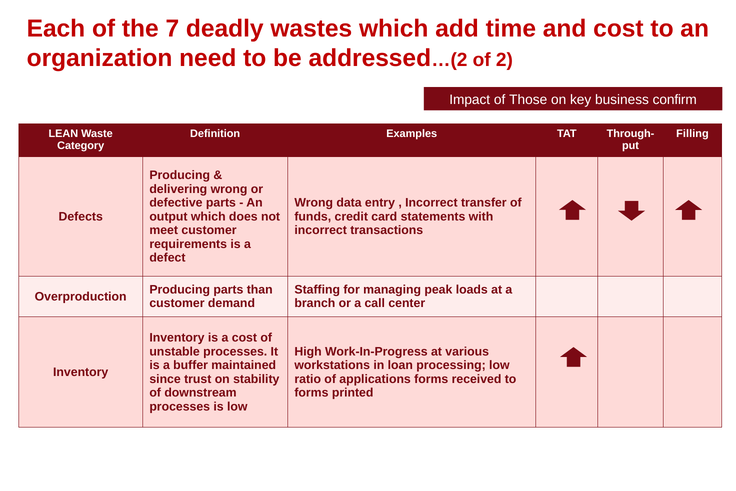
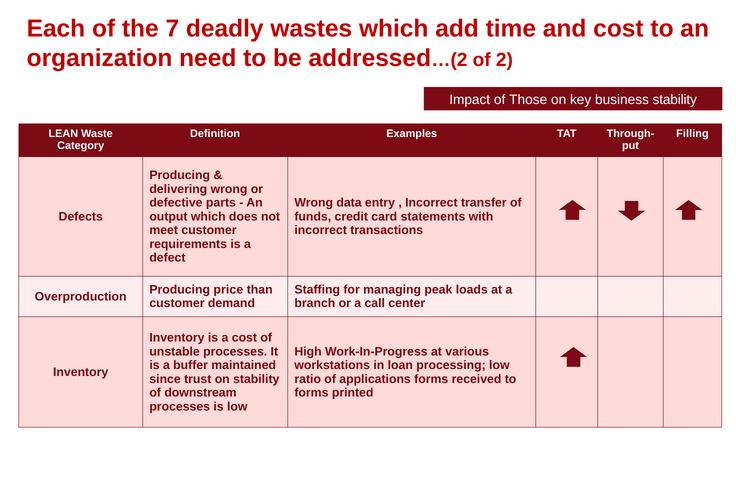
business confirm: confirm -> stability (675, 100)
Producing parts: parts -> price (228, 290)
